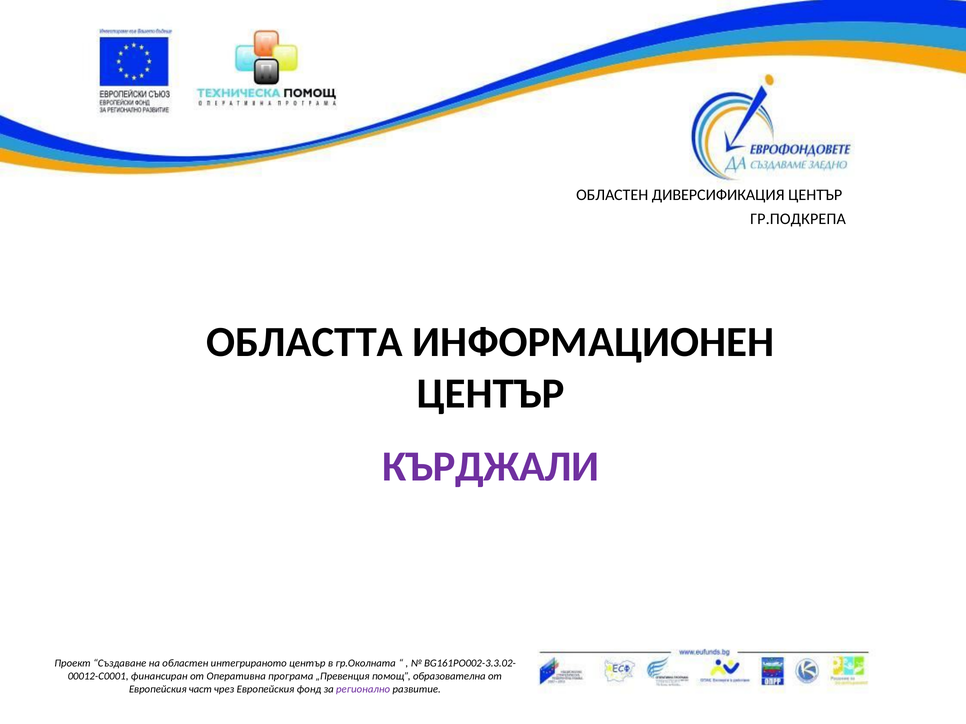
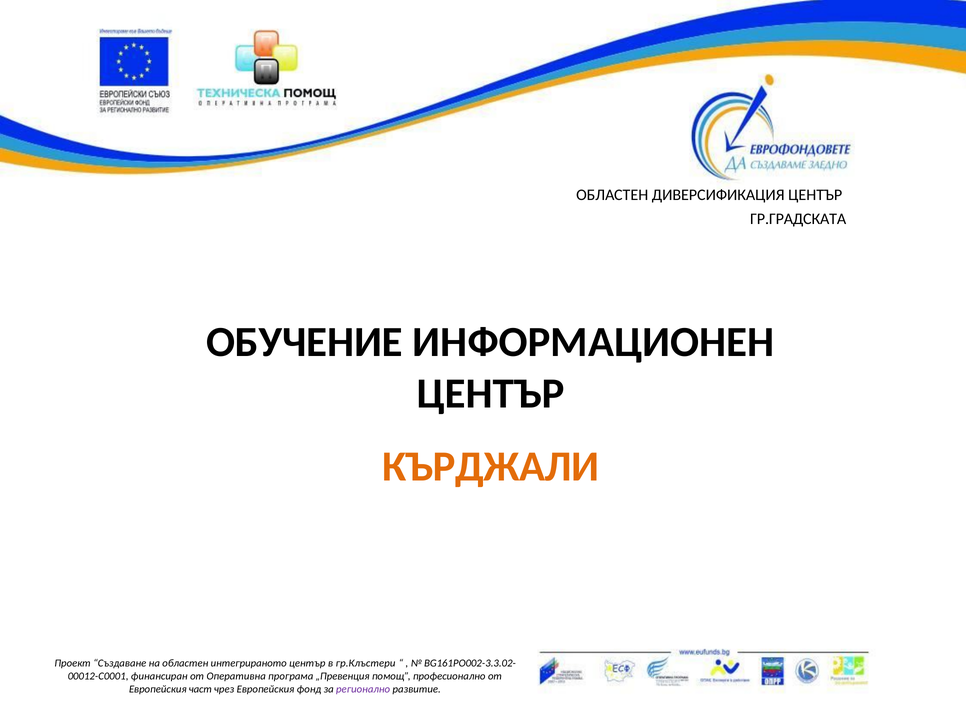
ГР.ПОДКРЕПА: ГР.ПОДКРЕПА -> ГР.ГРАДСКАТА (798, 219)
ОБЛАСТТА: ОБЛАСТТА -> ОБУЧЕНИЕ (304, 342)
КЪРДЖАЛИ colour: purple -> orange (491, 467)
гр.Околната: гр.Околната -> гр.Клъстери (366, 664)
образователна: образователна -> професионално (449, 677)
